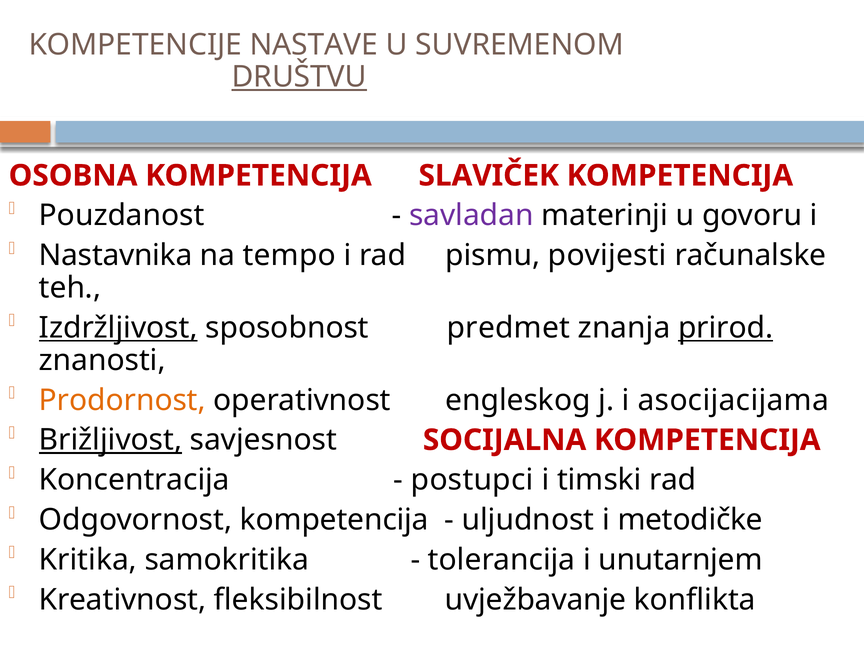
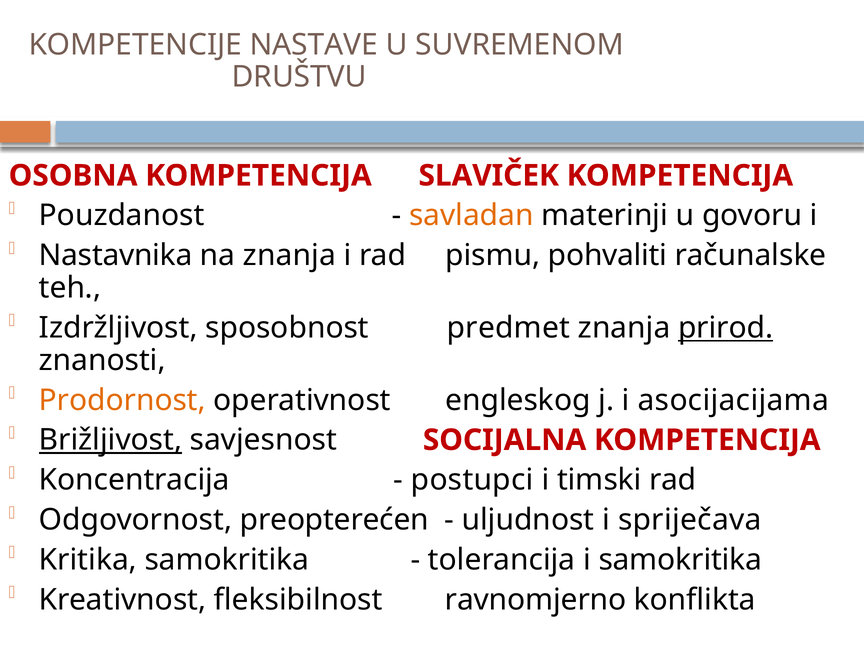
DRUŠTVU underline: present -> none (299, 77)
savladan colour: purple -> orange (471, 216)
na tempo: tempo -> znanja (289, 255)
povijesti: povijesti -> pohvaliti (608, 255)
Izdržljivost underline: present -> none (118, 328)
Odgovornost kompetencija: kompetencija -> preopterećen (334, 520)
metodičke: metodičke -> spriječava (690, 520)
i unutarnjem: unutarnjem -> samokritika (680, 560)
uvježbavanje: uvježbavanje -> ravnomjerno (536, 600)
